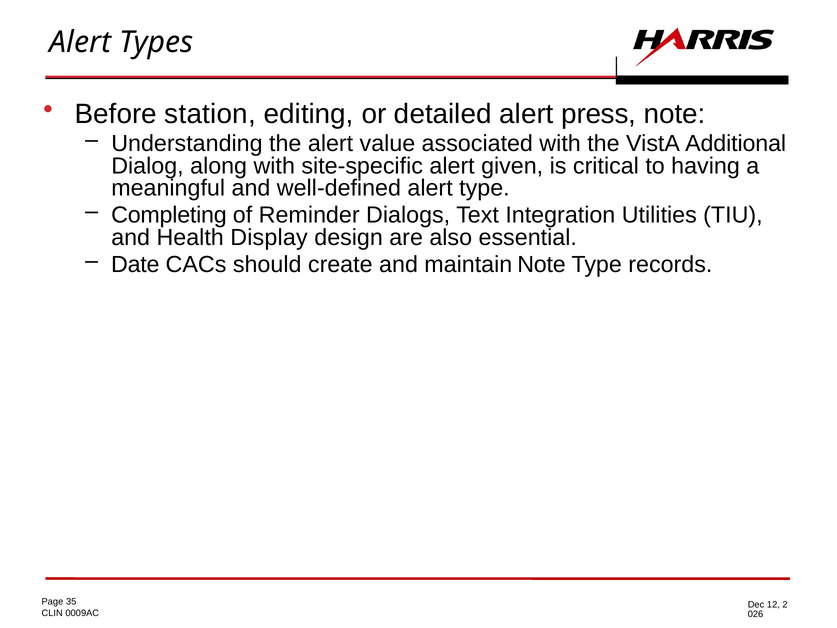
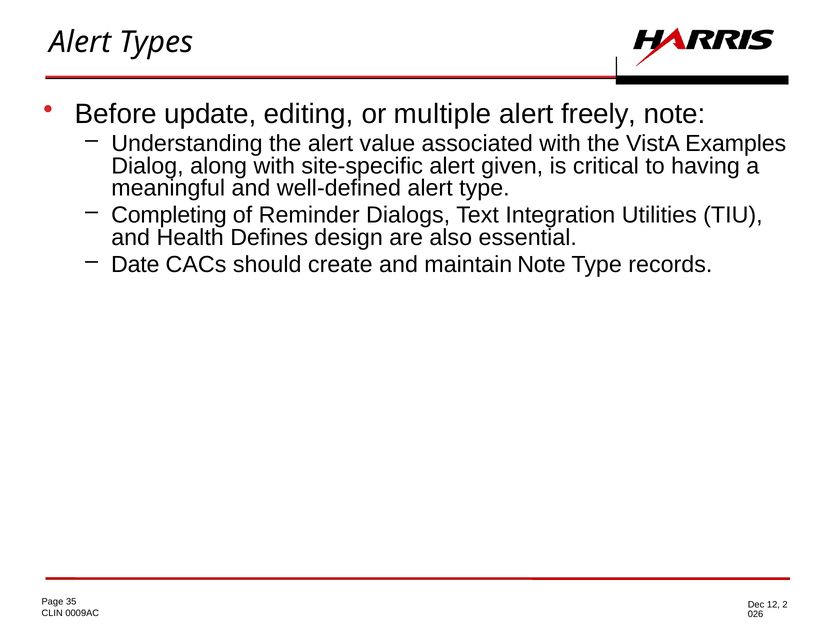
station: station -> update (210, 114)
detailed: detailed -> multiple (443, 114)
press: press -> freely (599, 114)
Additional: Additional -> Examples (736, 143)
Display: Display -> Defines (269, 237)
